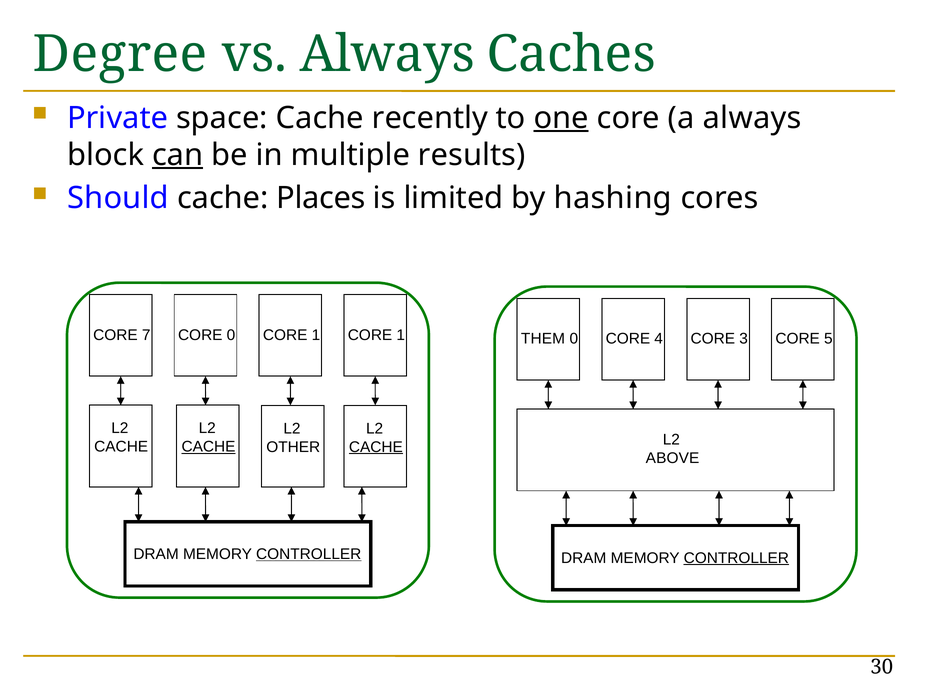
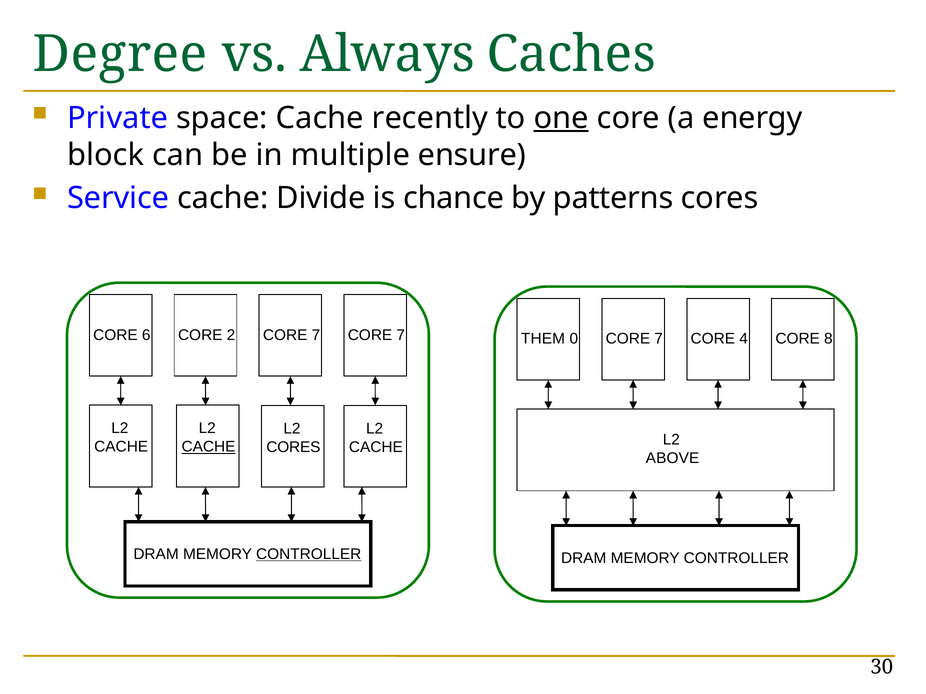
a always: always -> energy (752, 118)
can underline: present -> none (178, 155)
results: results -> ensure (472, 155)
Should: Should -> Service (118, 198)
Places: Places -> Divide (321, 198)
limited: limited -> chance (454, 198)
hashing: hashing -> patterns (613, 198)
7: 7 -> 6 (146, 335)
CORE 0: 0 -> 2 (231, 335)
1: 1 -> 7 (316, 335)
1: 1 -> 7 (401, 335)
0 CORE 4: 4 -> 7 (659, 339)
3: 3 -> 4 (744, 339)
5: 5 -> 8 (828, 339)
OTHER: OTHER -> CORES (293, 447)
CACHE underline: present -> none (376, 447)
CONTROLLER underline: present -> none (736, 558)
